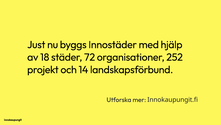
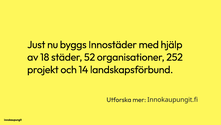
72: 72 -> 52 (90, 57)
